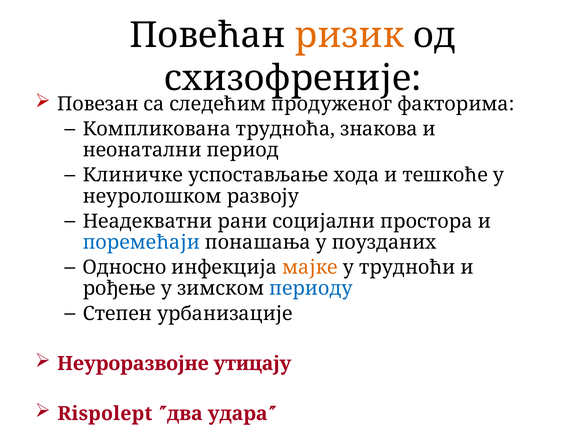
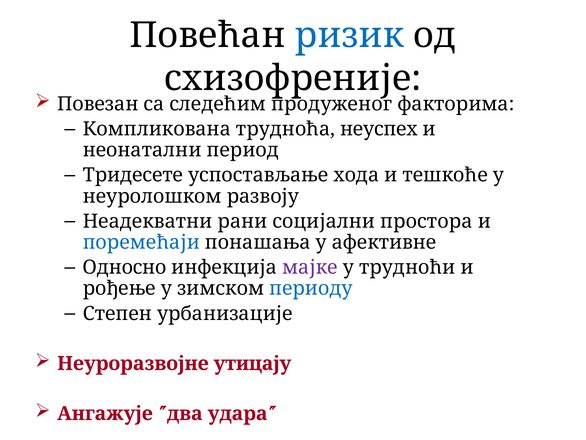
ризик colour: orange -> blue (349, 35)
знакова: знакова -> неуспех (379, 129)
Клиничке: Клиничке -> Тридесете (133, 175)
поузданих: поузданих -> афективне (384, 242)
мајке colour: orange -> purple (310, 267)
Rispolept: Rispolept -> Ангажује (105, 413)
